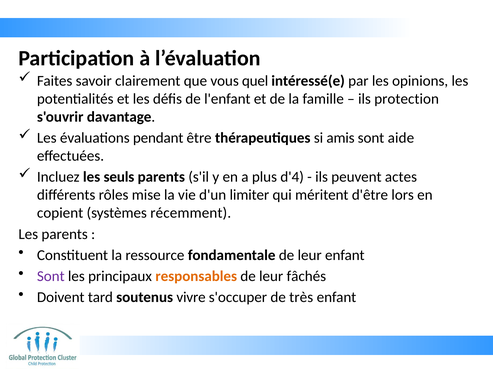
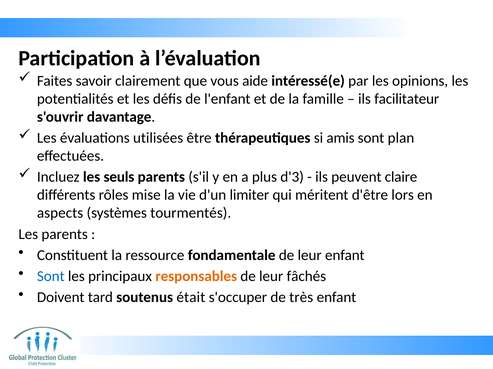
quel: quel -> aide (255, 81)
protection: protection -> facilitateur (407, 99)
pendant: pendant -> utilisées (158, 138)
aide: aide -> plan (401, 138)
d'4: d'4 -> d'3 (292, 177)
actes: actes -> claire (401, 177)
copient: copient -> aspects (60, 213)
récemment: récemment -> tourmentés (191, 213)
Sont colour: purple -> blue (51, 277)
vivre: vivre -> était (191, 298)
